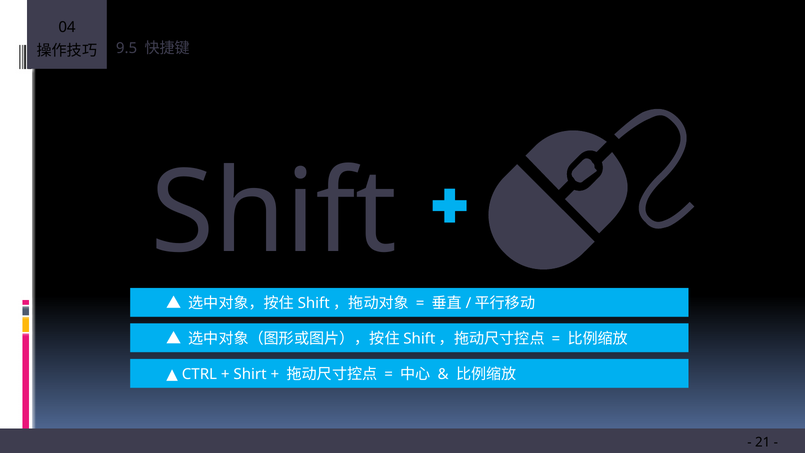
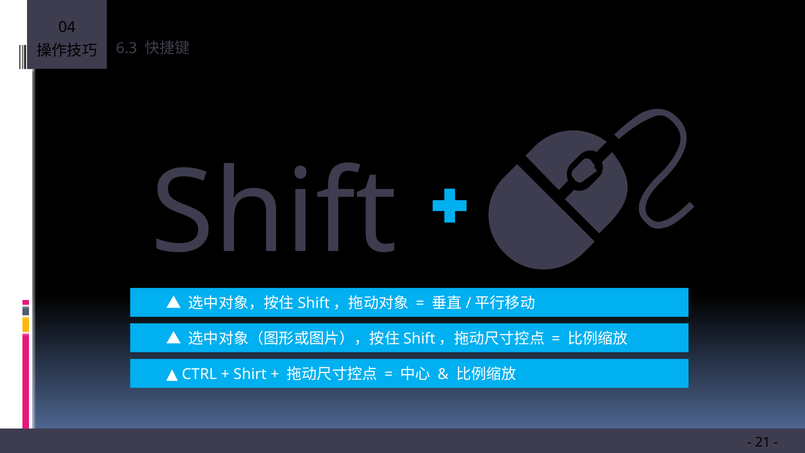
9.5: 9.5 -> 6.3 (127, 48)
